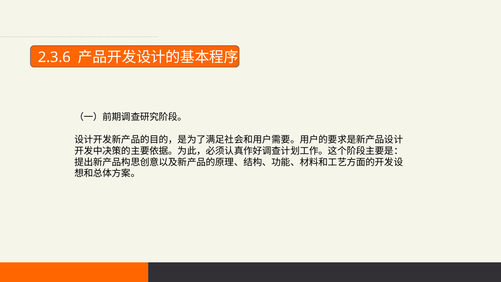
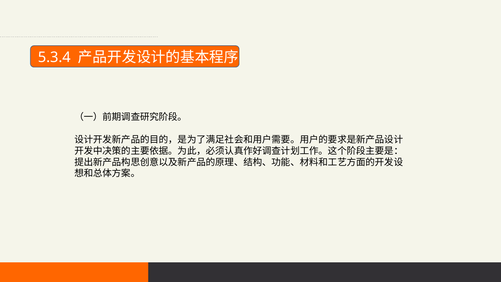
2.3.6: 2.3.6 -> 5.3.4 (54, 57)
